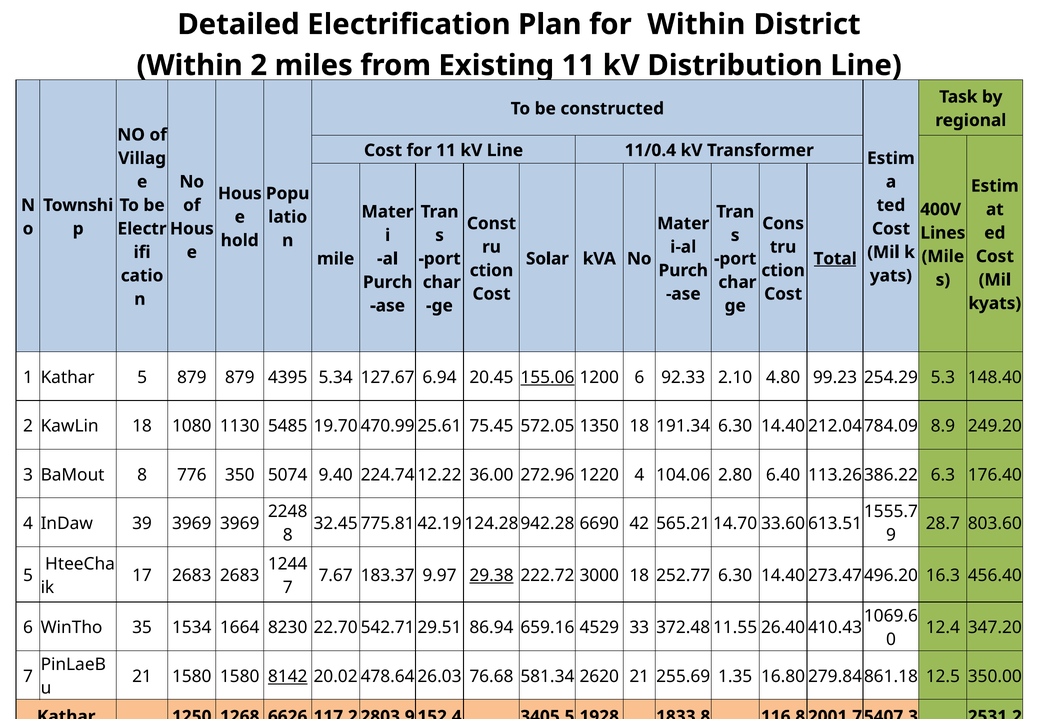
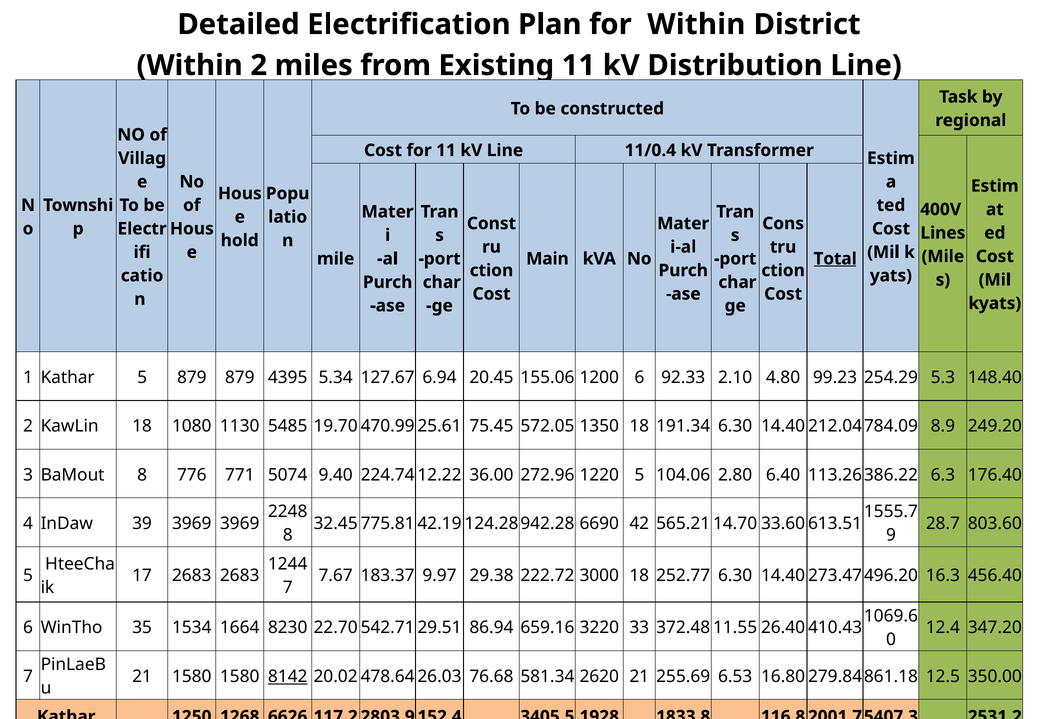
Solar: Solar -> Main (547, 259)
155.06 underline: present -> none (547, 377)
350: 350 -> 771 (240, 475)
1220 4: 4 -> 5 (639, 475)
29.38 underline: present -> none (491, 576)
4529: 4529 -> 3220 (599, 628)
1.35: 1.35 -> 6.53 (735, 677)
